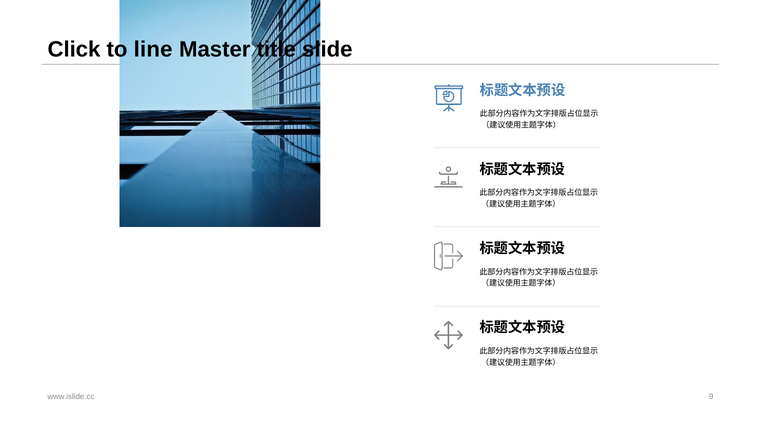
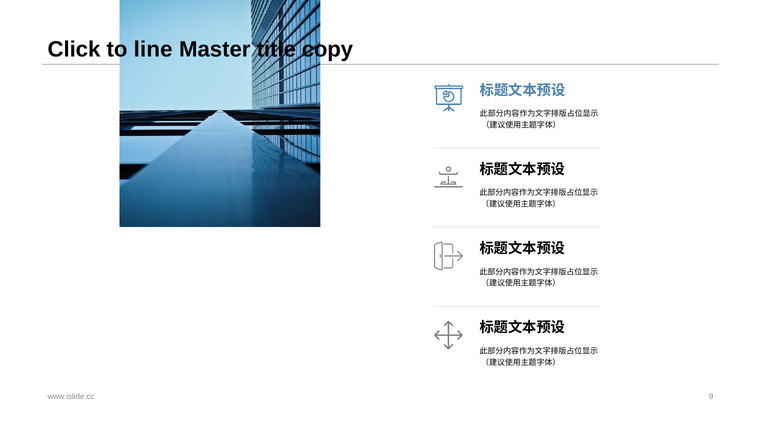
slide: slide -> copy (327, 49)
